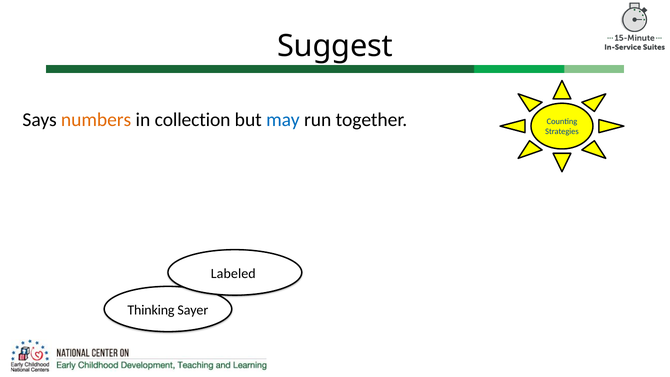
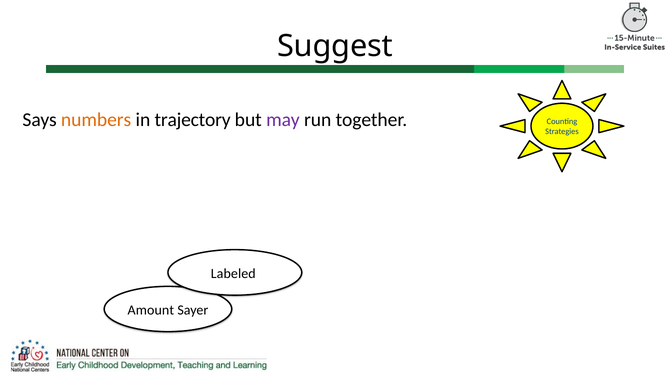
collection: collection -> trajectory (193, 120)
may colour: blue -> purple (283, 120)
Thinking: Thinking -> Amount (151, 310)
